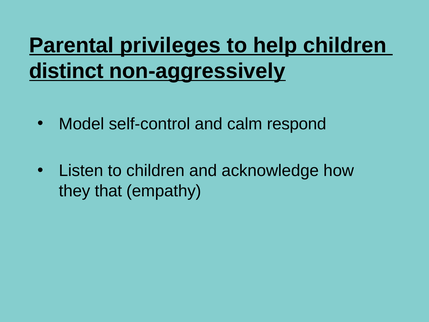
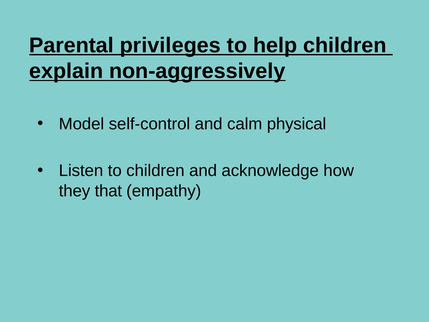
distinct: distinct -> explain (66, 71)
respond: respond -> physical (297, 124)
